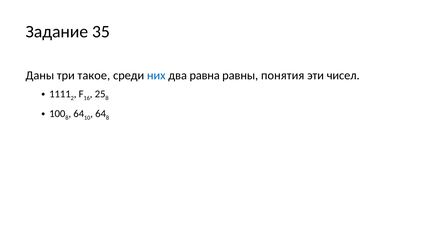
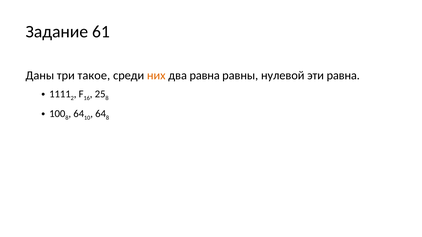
35: 35 -> 61 (101, 32)
них colour: blue -> orange (156, 76)
понятия: понятия -> нулевой (283, 76)
эти чисел: чисел -> равна (343, 76)
